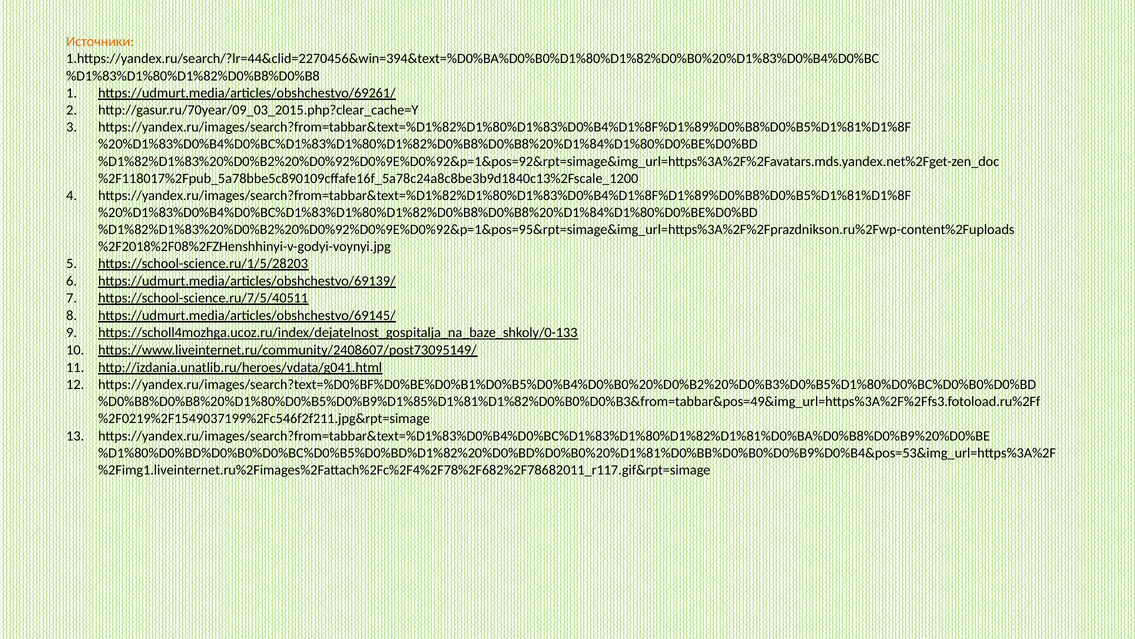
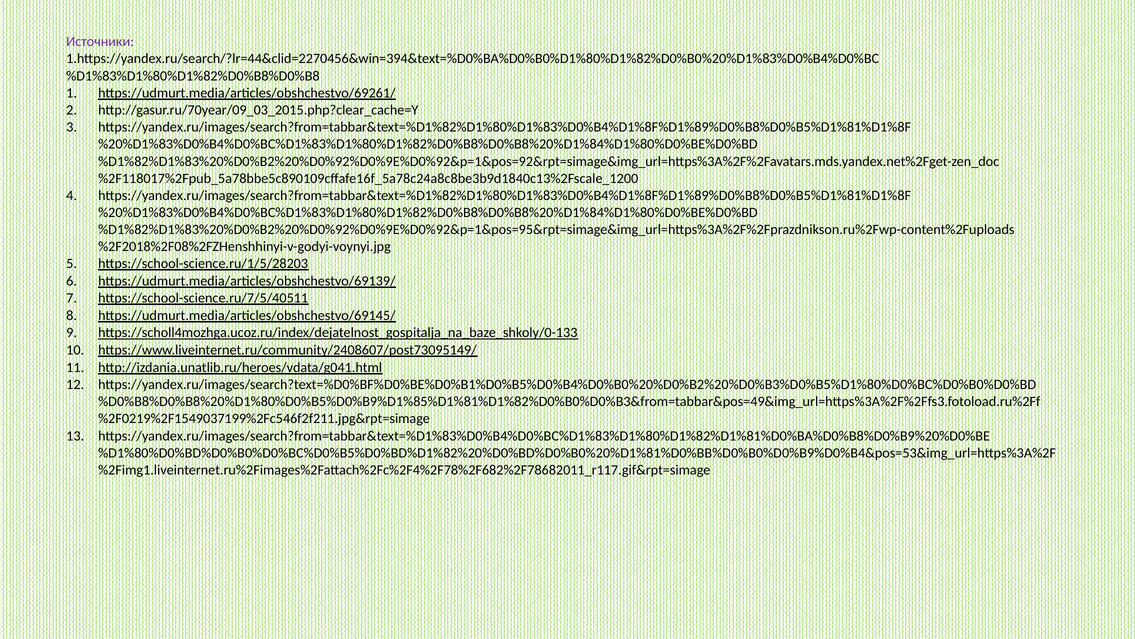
Источники colour: orange -> purple (100, 42)
